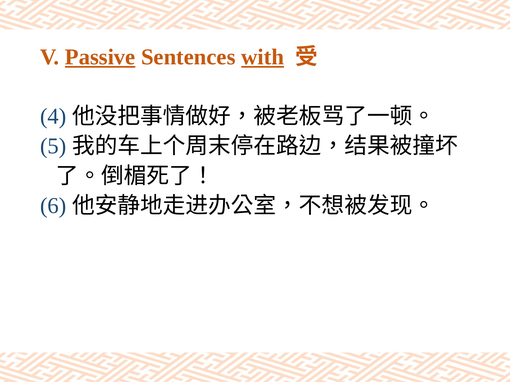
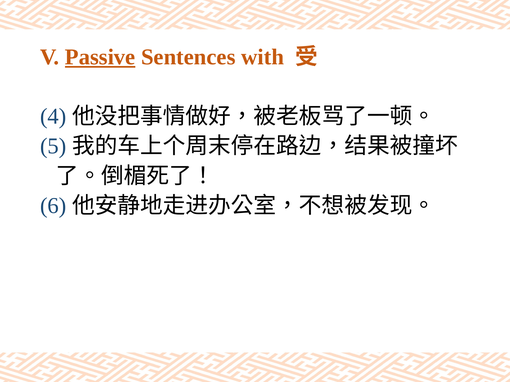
with underline: present -> none (263, 57)
